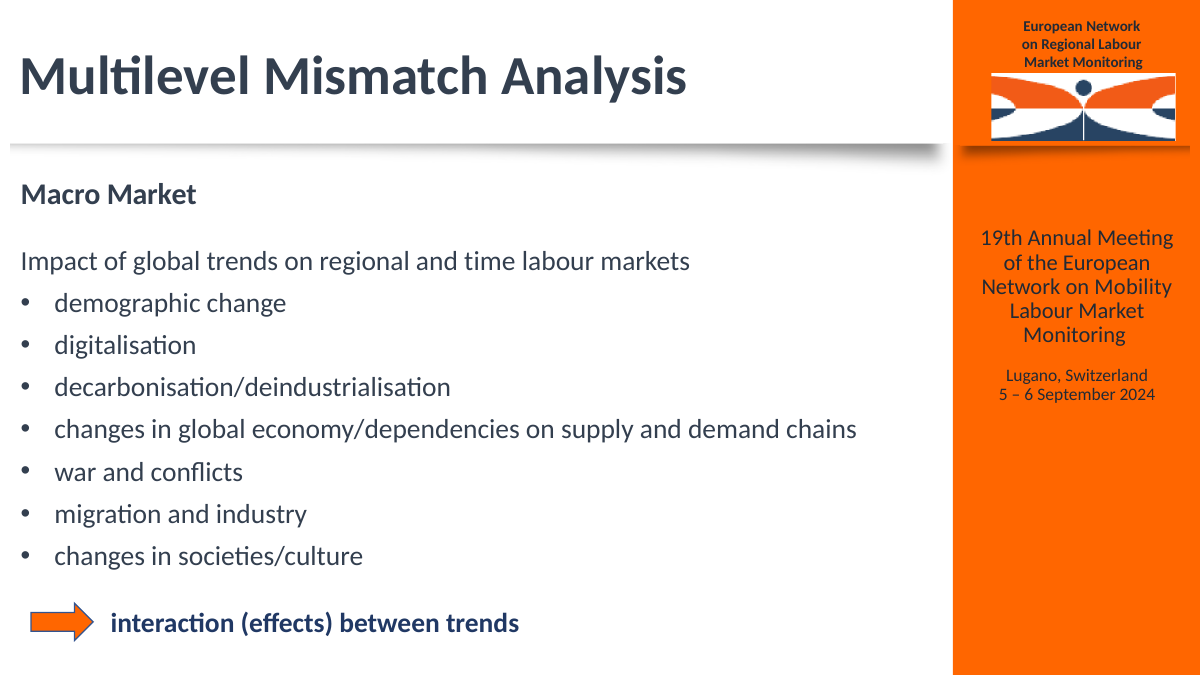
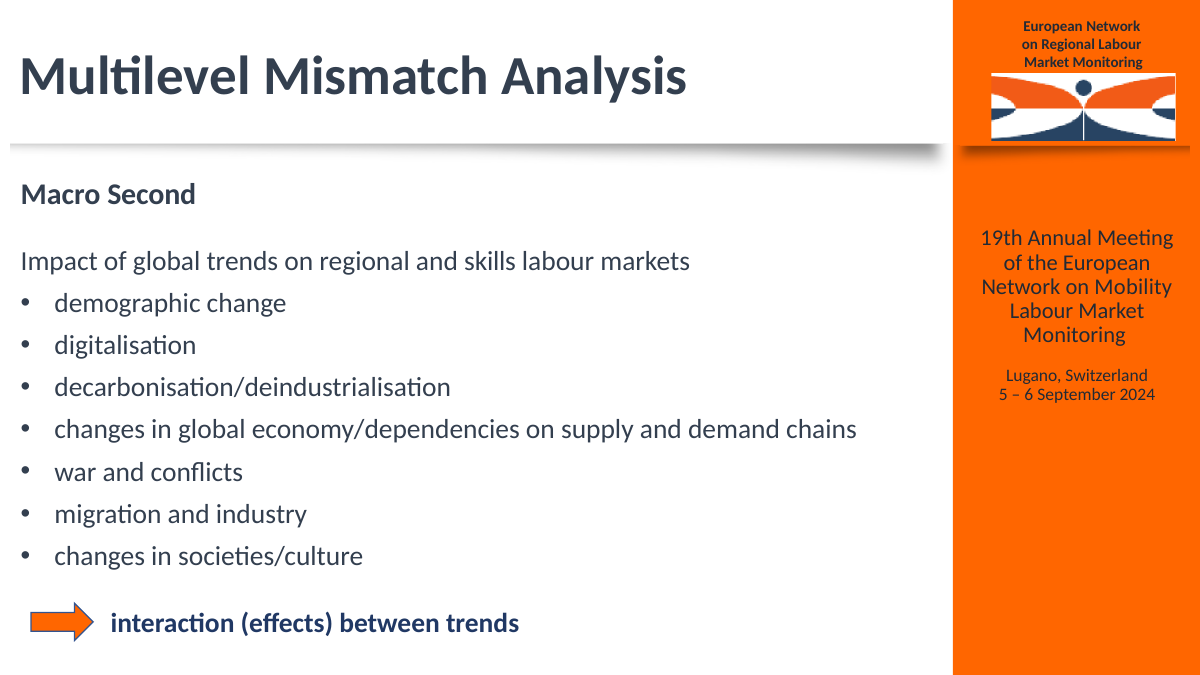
Macro Market: Market -> Second (152, 194)
time: time -> skills (490, 261)
